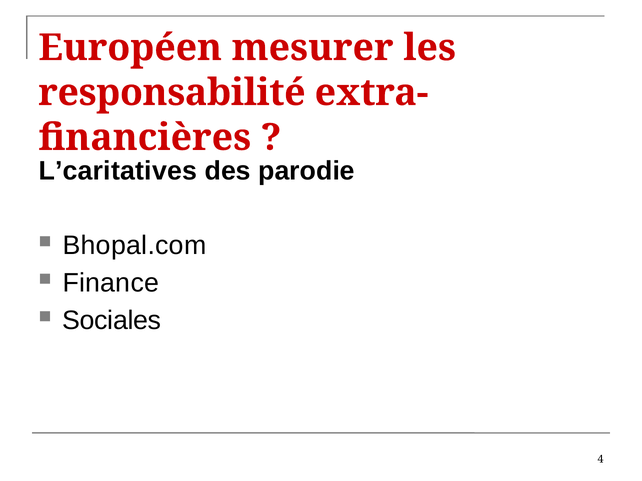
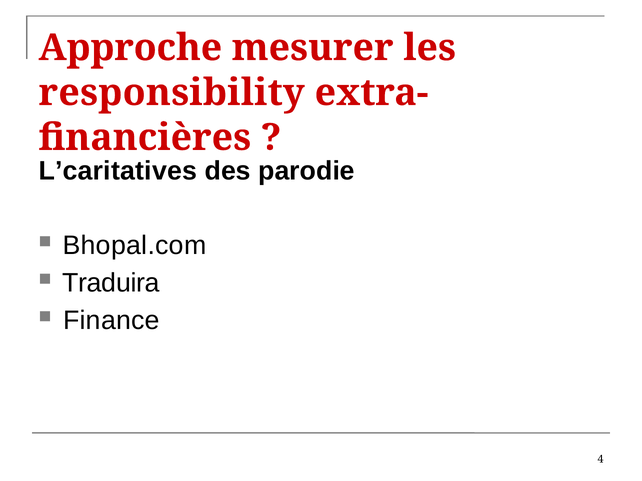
Européen: Européen -> Approche (130, 48)
responsabilité: responsabilité -> responsibility (172, 93)
Finance: Finance -> Traduira (111, 283)
Sociales: Sociales -> Finance (111, 321)
